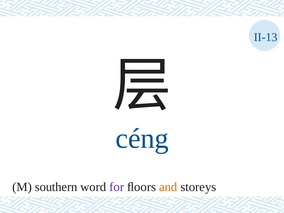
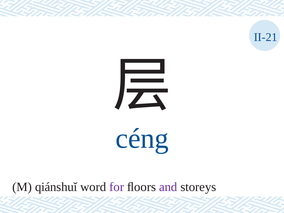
II-13: II-13 -> II-21 (266, 37)
southern: southern -> qiánshuǐ (56, 187)
and colour: orange -> purple (168, 187)
